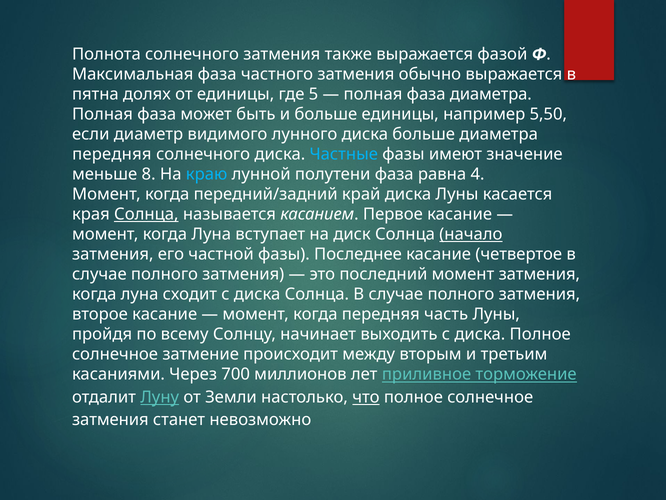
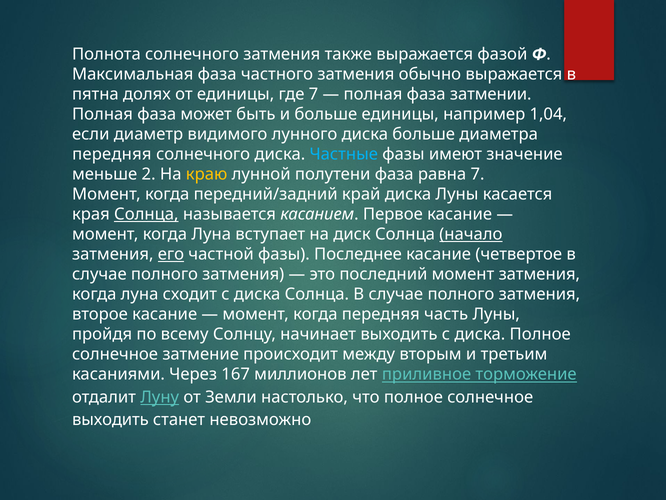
где 5: 5 -> 7 (313, 94)
фаза диаметра: диаметра -> затмении (491, 94)
5,50: 5,50 -> 1,04 (548, 114)
8: 8 -> 2 (149, 174)
краю colour: light blue -> yellow (207, 174)
равна 4: 4 -> 7 (478, 174)
его underline: none -> present (171, 254)
700: 700 -> 167 (236, 374)
что underline: present -> none (366, 397)
затмения: затмения -> выходить (110, 419)
